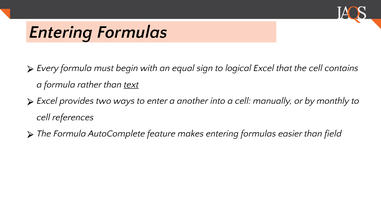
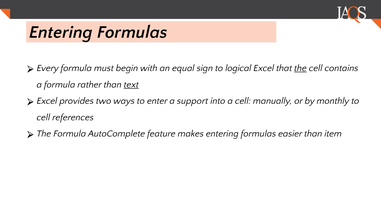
the underline: none -> present (300, 68)
another: another -> support (193, 101)
field: field -> item (333, 134)
